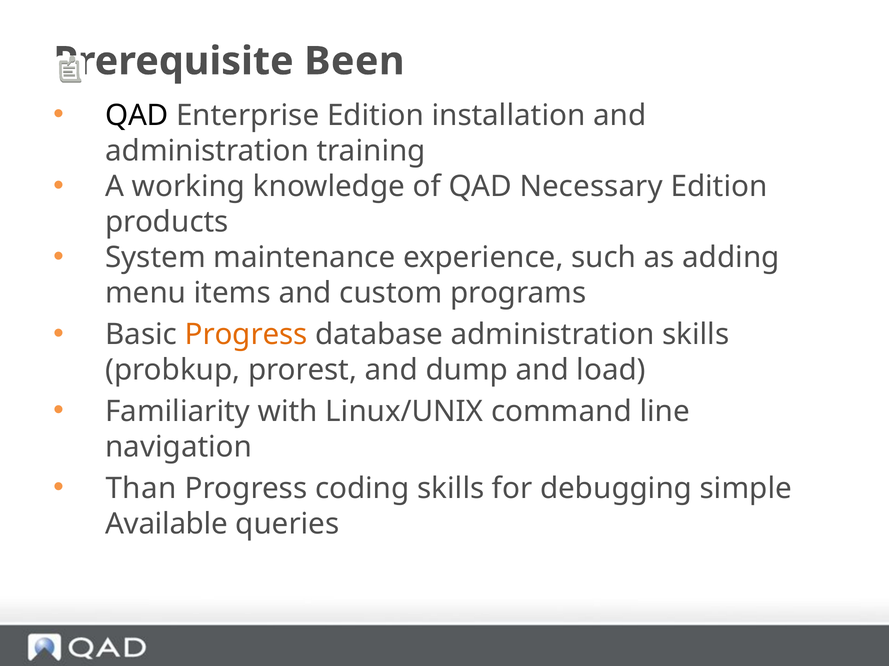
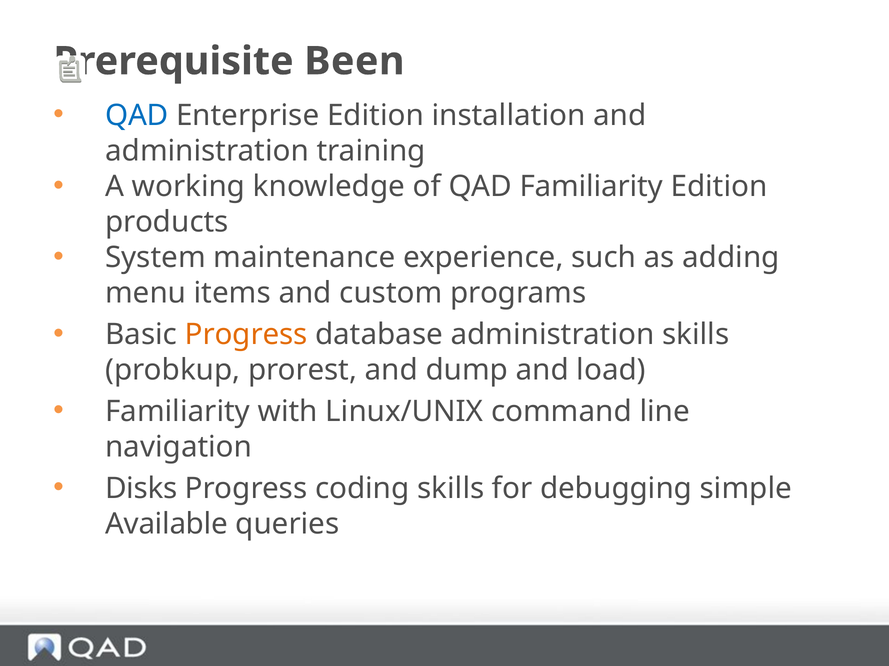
QAD colour: black -> blue (137, 115)
QAD Necessary: Necessary -> Familiarity (591, 187)
Than: Than -> Disks (141, 489)
